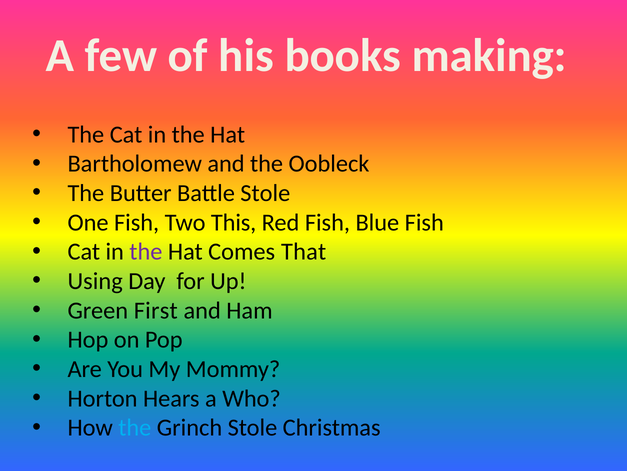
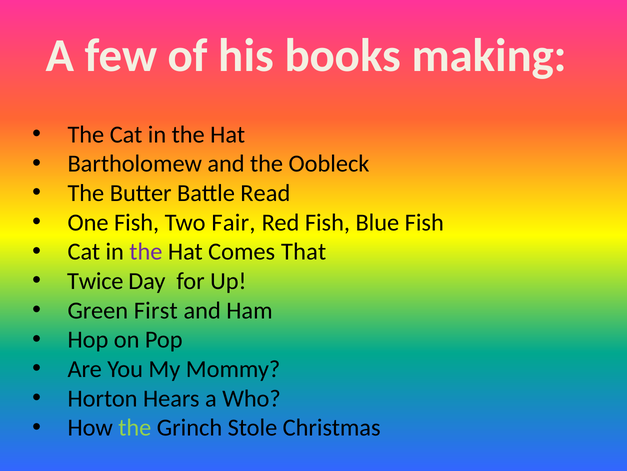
Battle Stole: Stole -> Read (265, 193)
This: This -> Fair (233, 222)
Using: Using -> Twice (95, 281)
the colour: light blue -> light green (135, 427)
